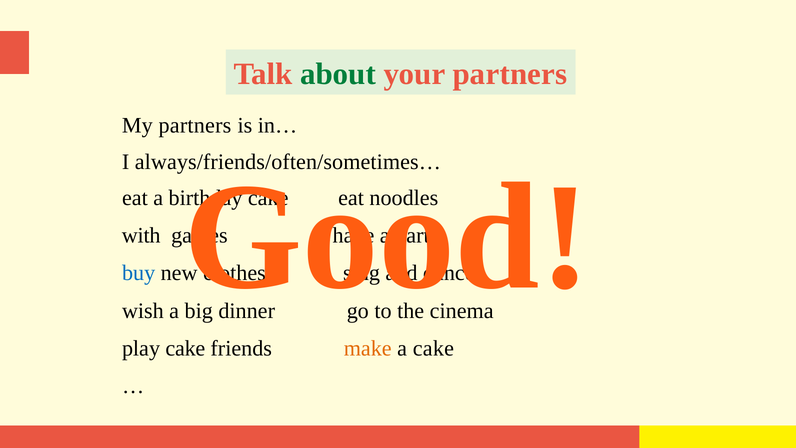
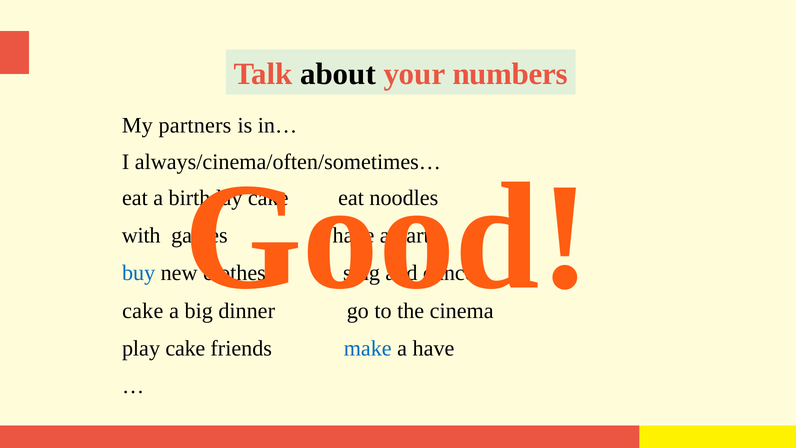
about colour: green -> black (338, 74)
your partners: partners -> numbers (510, 74)
always/friends/often/sometimes…: always/friends/often/sometimes… -> always/cinema/often/sometimes… (288, 162)
wish: wish -> cake (143, 311)
make colour: orange -> blue (368, 348)
a cake: cake -> have (433, 348)
